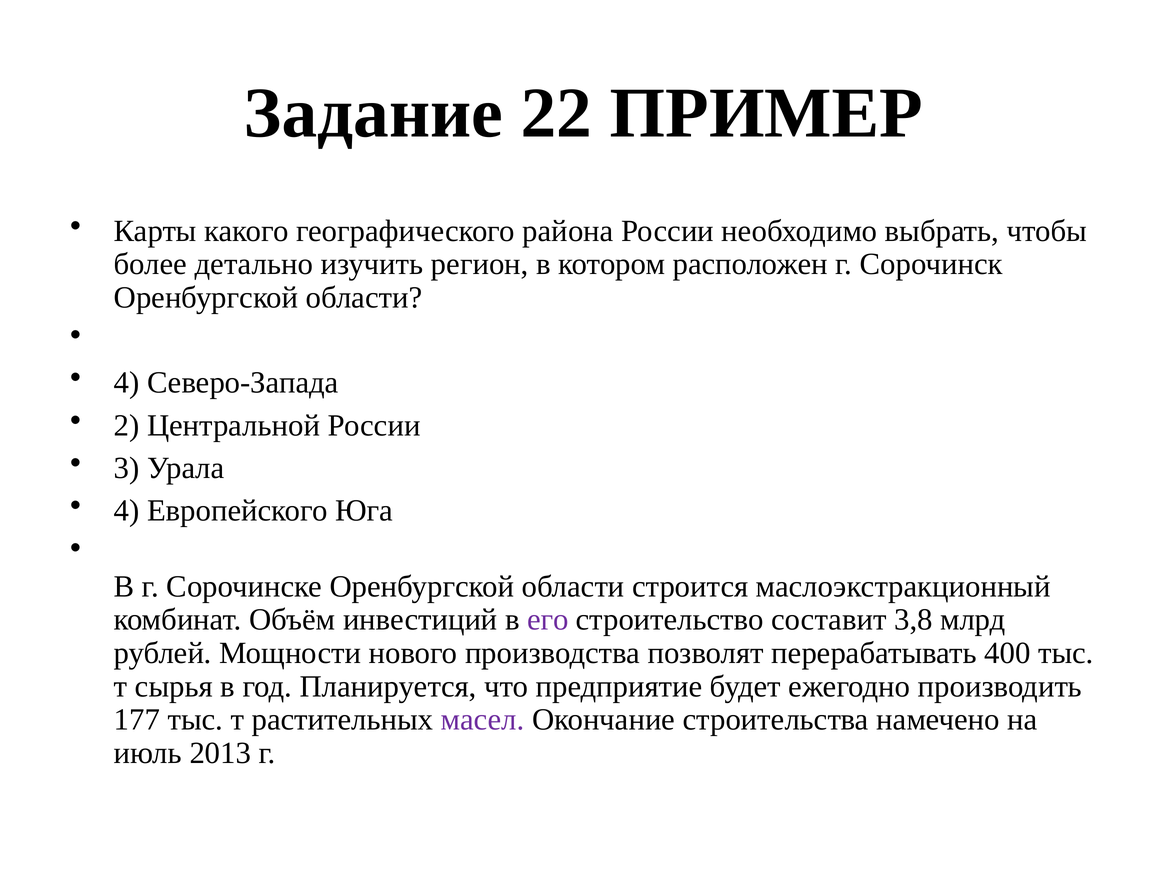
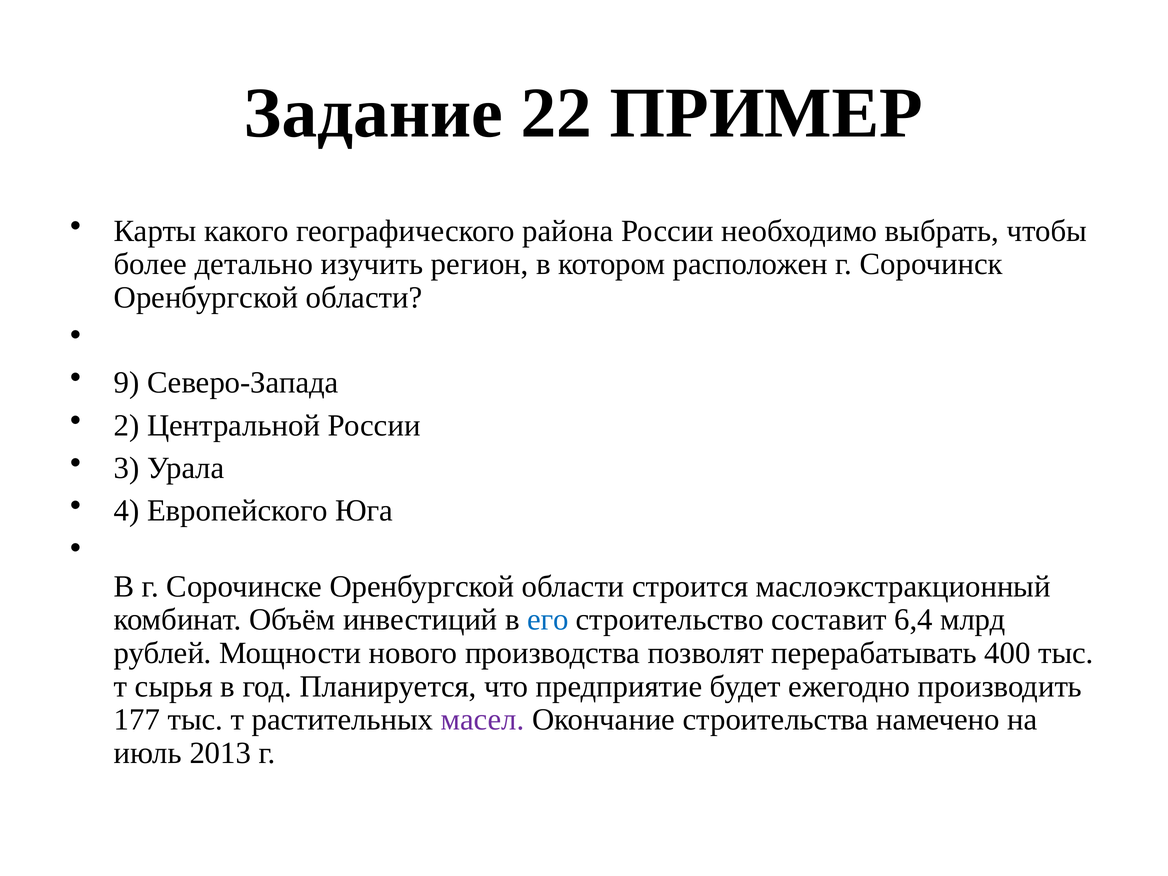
4: 4 -> 9 (127, 383)
его colour: purple -> blue (548, 620)
3,8: 3,8 -> 6,4 (913, 620)
